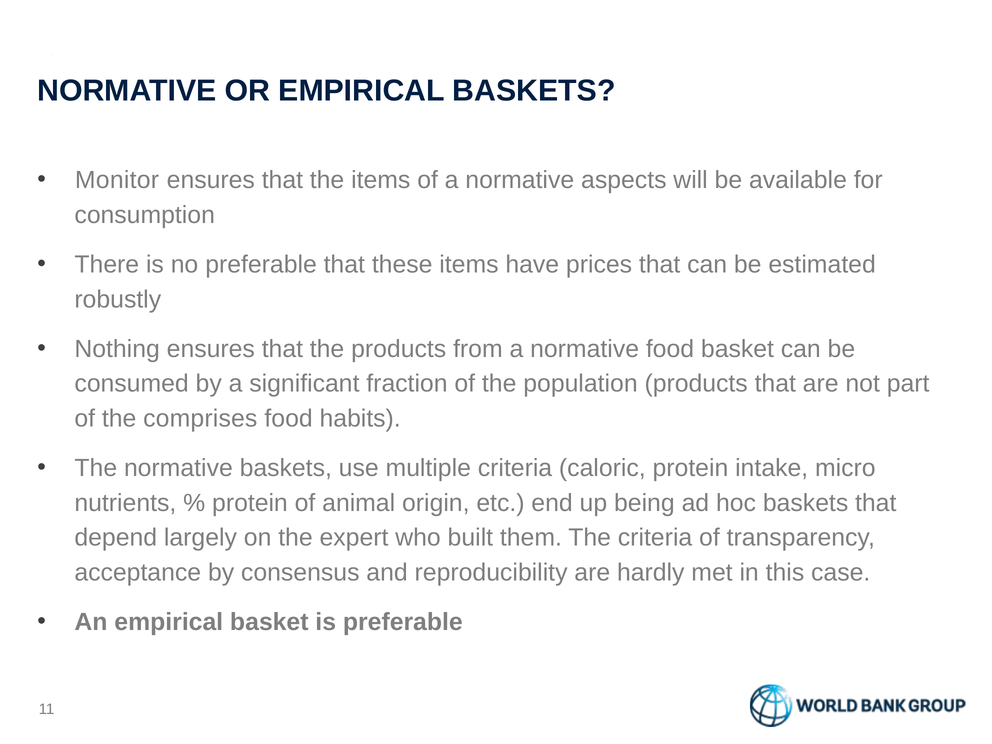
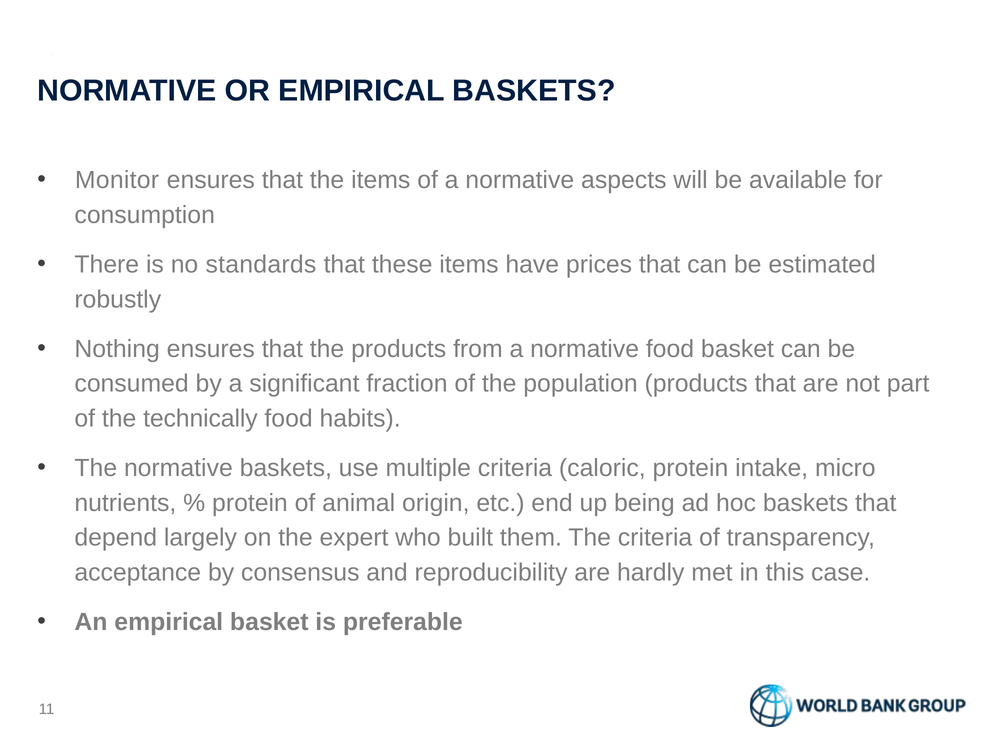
no preferable: preferable -> standards (261, 265)
comprises: comprises -> technically (200, 419)
